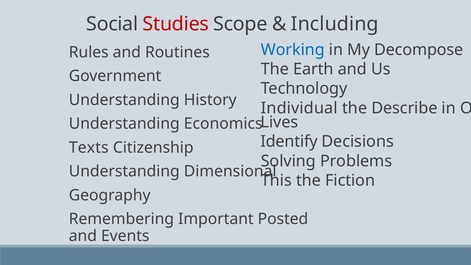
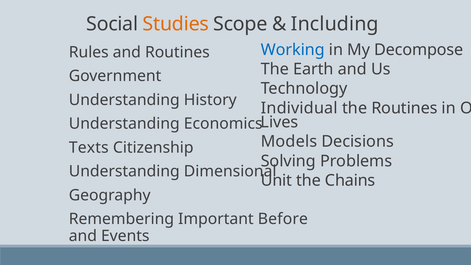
Studies colour: red -> orange (176, 24)
the Describe: Describe -> Routines (404, 108)
Identify: Identify -> Models (289, 142)
This: This -> Unit (276, 181)
Fiction: Fiction -> Chains (350, 181)
Posted: Posted -> Before (283, 219)
